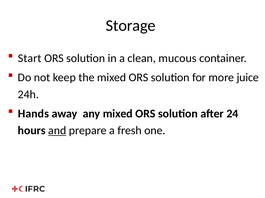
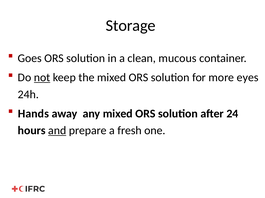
Start: Start -> Goes (30, 58)
not underline: none -> present (42, 78)
juice: juice -> eyes (248, 78)
